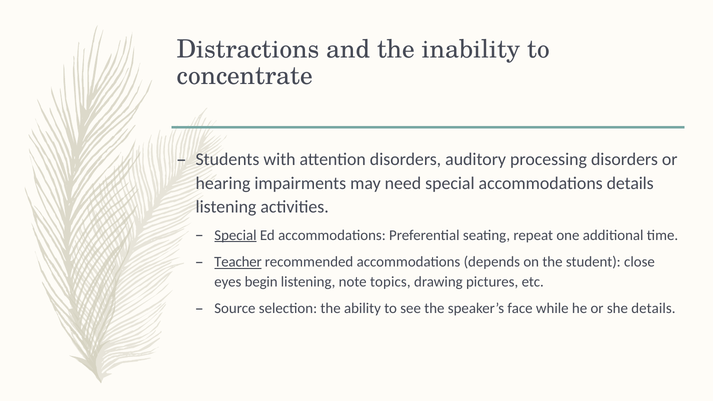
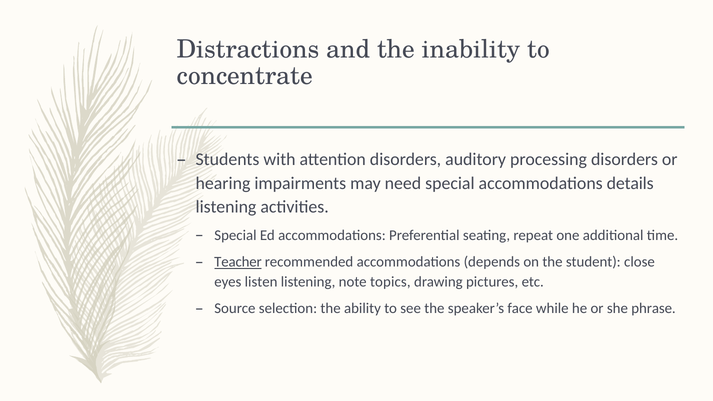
Special underline: present -> none (235, 235)
begin: begin -> listen (261, 282)
she details: details -> phrase (654, 309)
